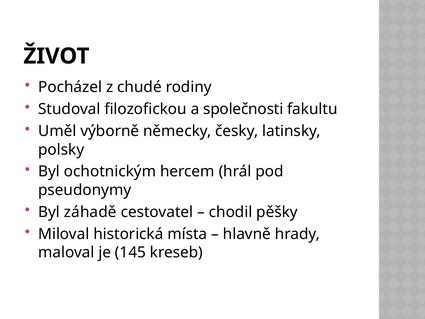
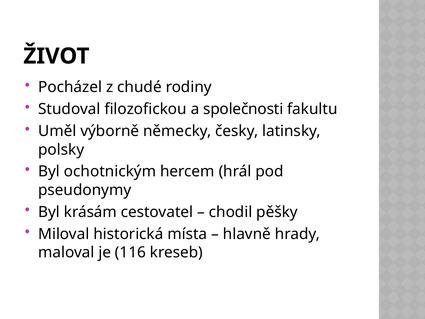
záhadě: záhadě -> krásám (90, 212)
145: 145 -> 116 (130, 252)
